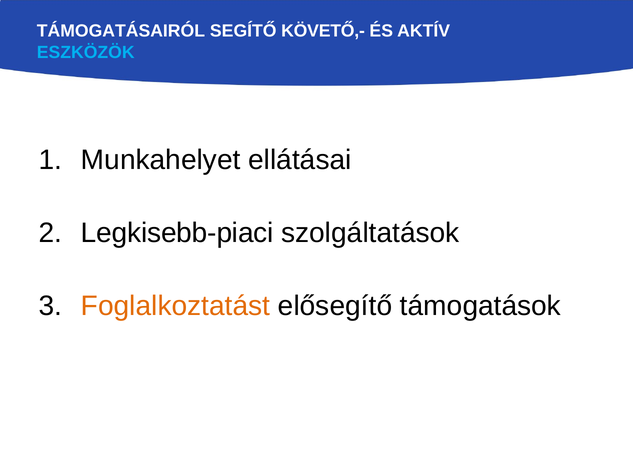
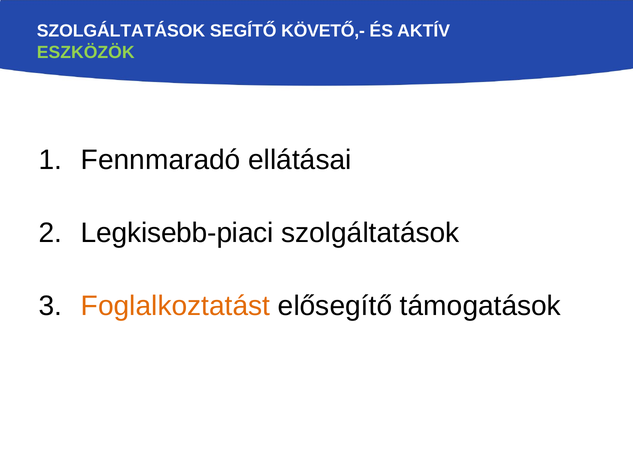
TÁMOGATÁSAIRÓL: TÁMOGATÁSAIRÓL -> SZOLGÁLTATÁSOK (121, 31)
ESZKÖZÖK colour: light blue -> light green (86, 52)
Munkahelyet: Munkahelyet -> Fennmaradó (161, 160)
